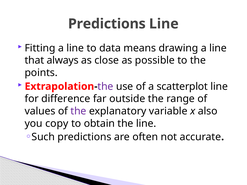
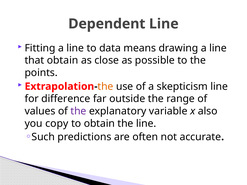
Predictions: Predictions -> Dependent (107, 24)
that always: always -> obtain (63, 60)
the colour: purple -> orange (105, 87)
scatterplot: scatterplot -> skepticism (182, 87)
